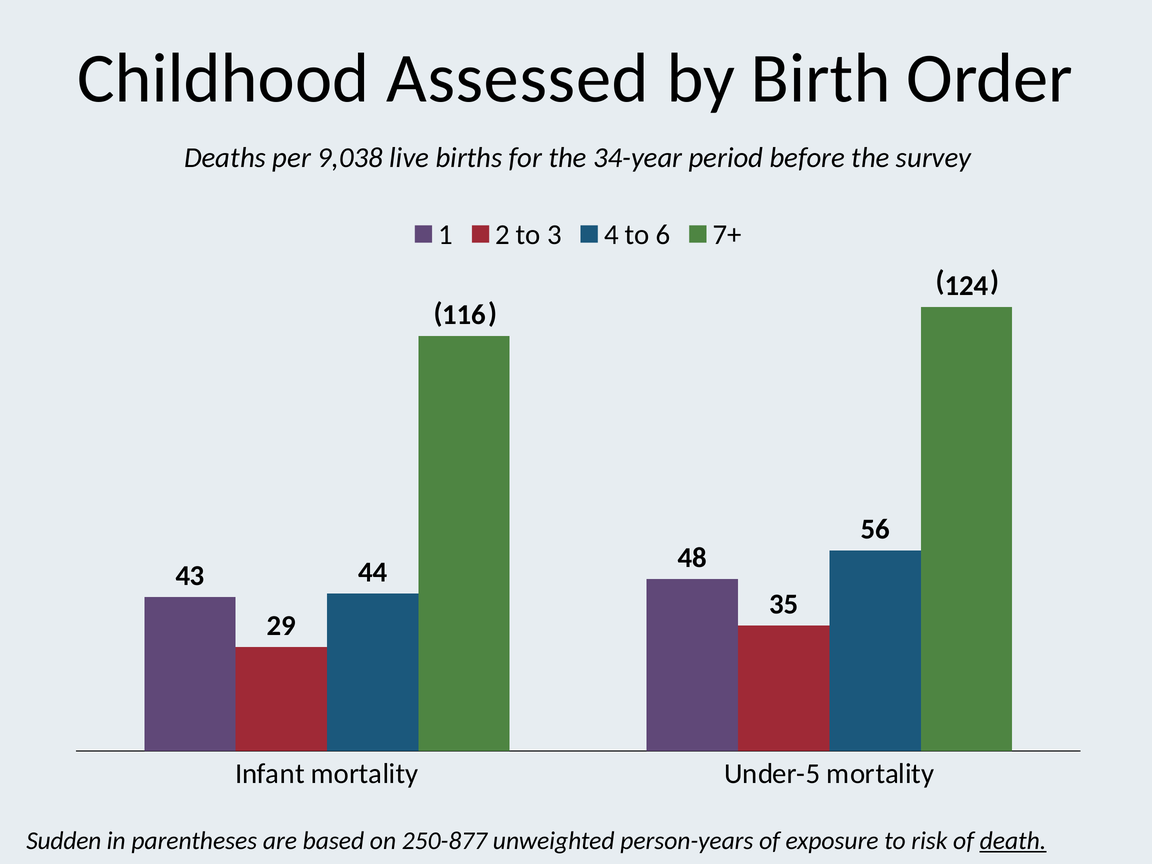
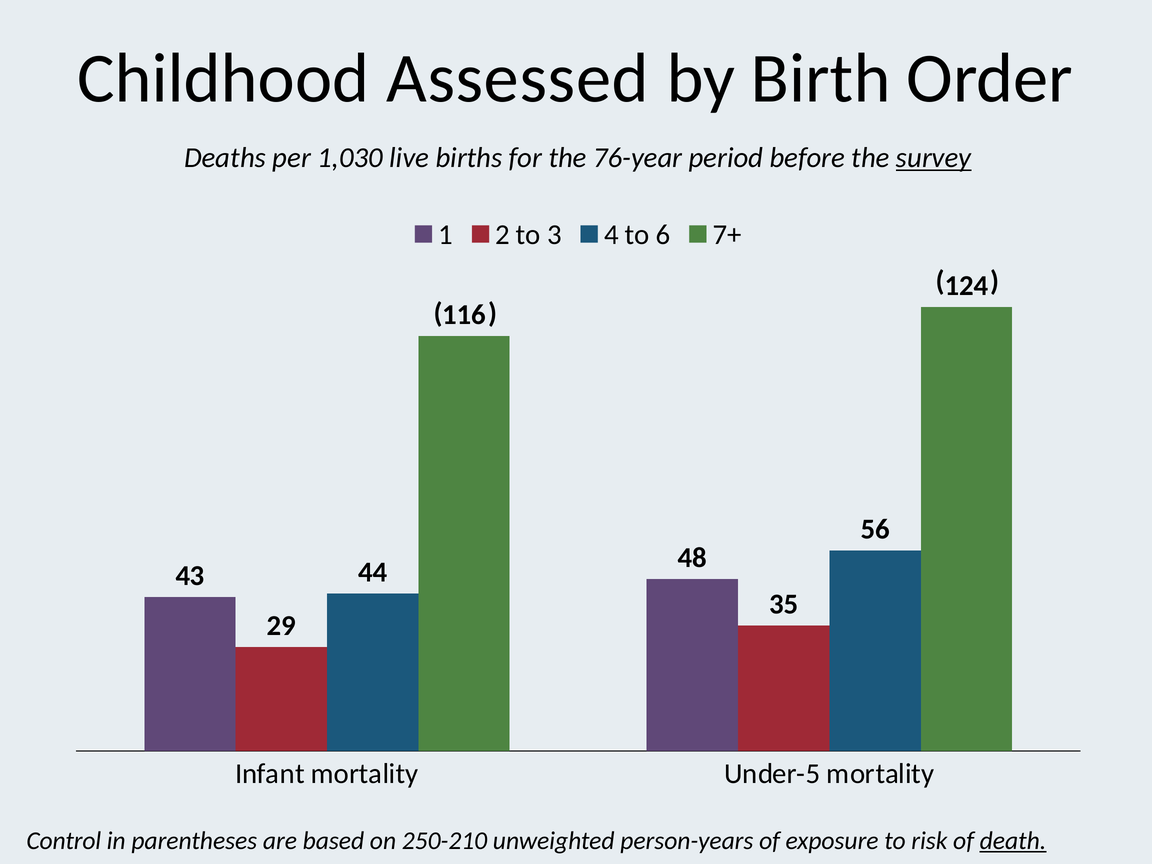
9,038: 9,038 -> 1,030 (350, 158)
34-year: 34-year -> 76-year (638, 158)
survey underline: none -> present (934, 158)
Sudden: Sudden -> Control (64, 841)
250-877: 250-877 -> 250-210 (444, 841)
